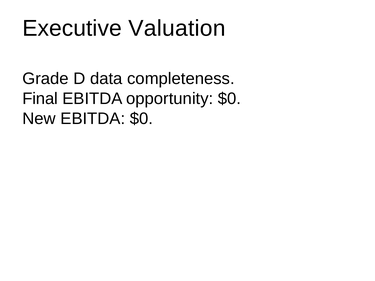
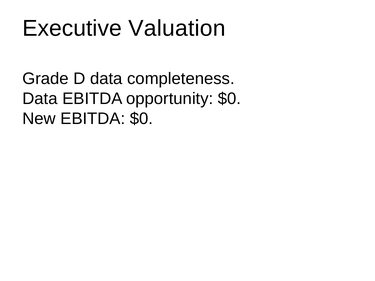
Final: Final -> Data (40, 99)
